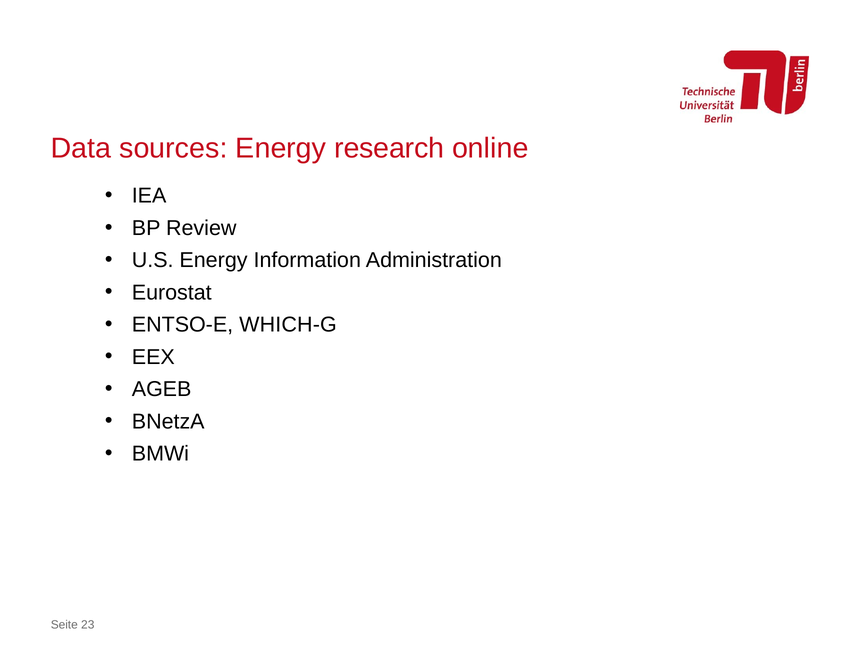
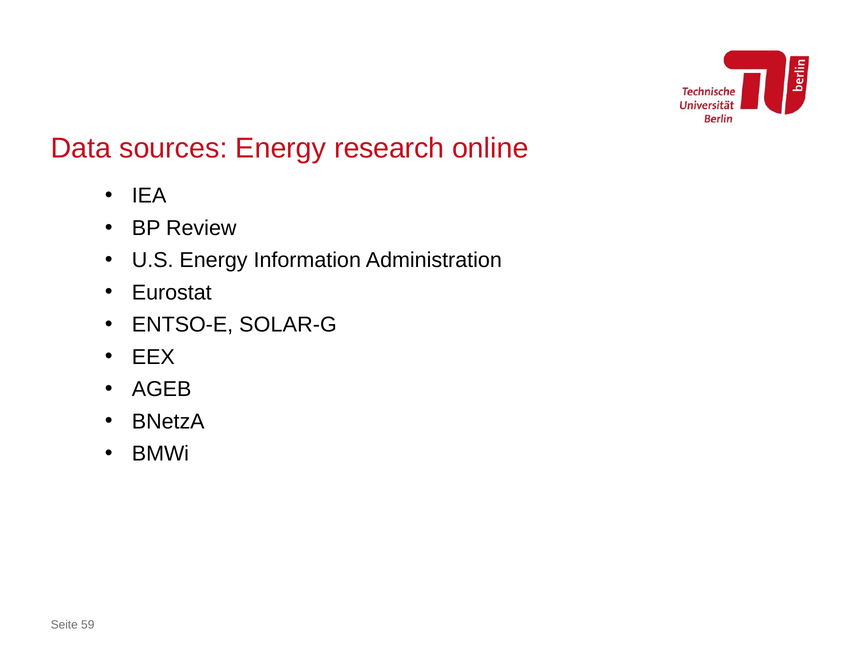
WHICH-G: WHICH-G -> SOLAR-G (288, 325)
23: 23 -> 59 (88, 625)
